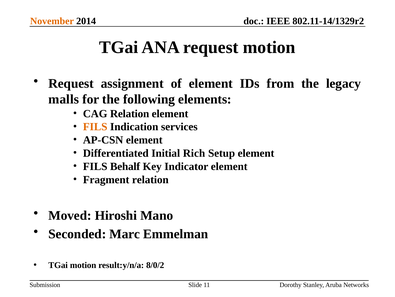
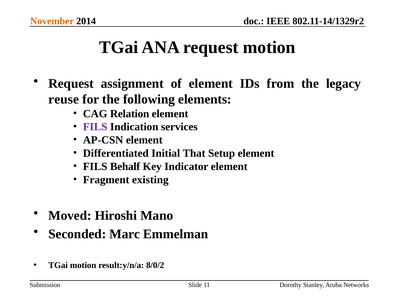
malls: malls -> reuse (64, 99)
FILS colour: orange -> purple (95, 127)
Rich: Rich -> That (194, 153)
Fragment relation: relation -> existing (150, 179)
